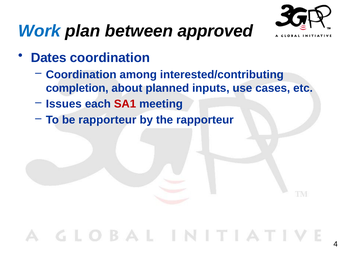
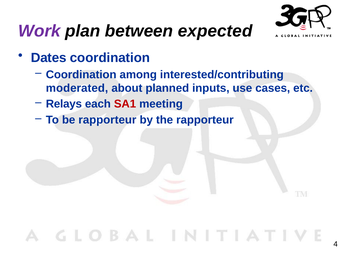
Work colour: blue -> purple (39, 31)
approved: approved -> expected (215, 31)
completion: completion -> moderated (77, 88)
Issues: Issues -> Relays (64, 104)
